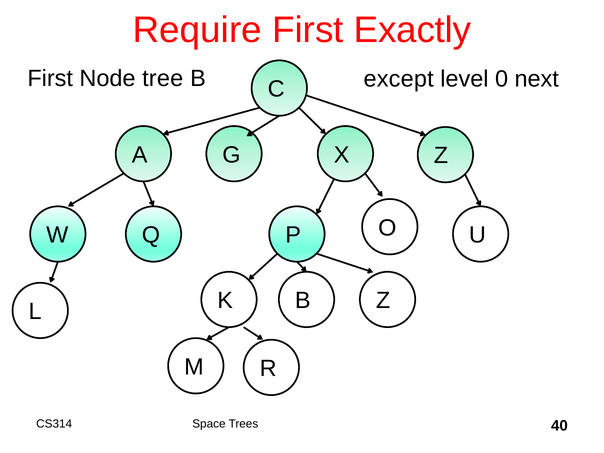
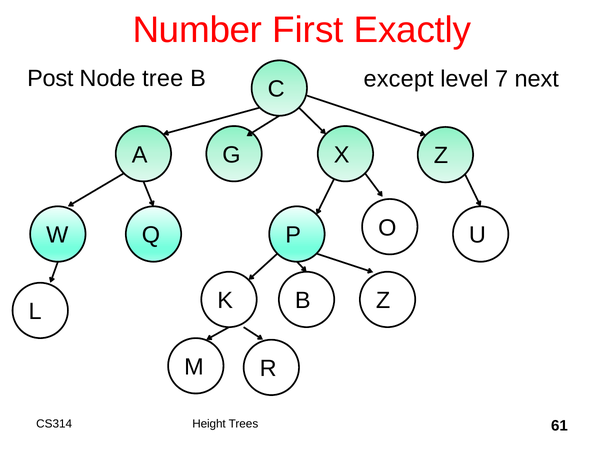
Require: Require -> Number (197, 30)
First: First -> Post (50, 79)
0: 0 -> 7 (502, 79)
Space: Space -> Height (209, 424)
40: 40 -> 61 (559, 426)
